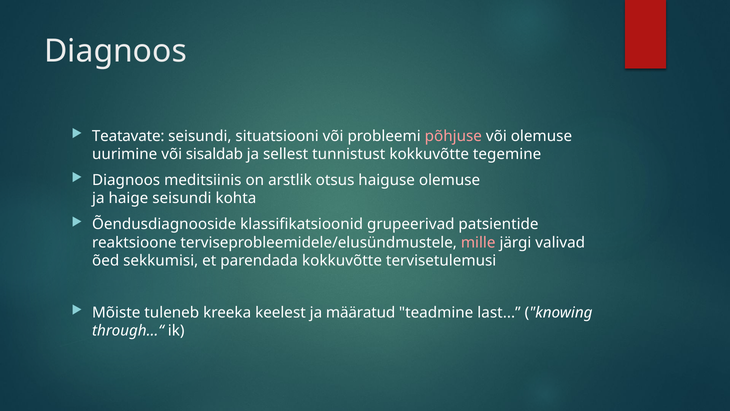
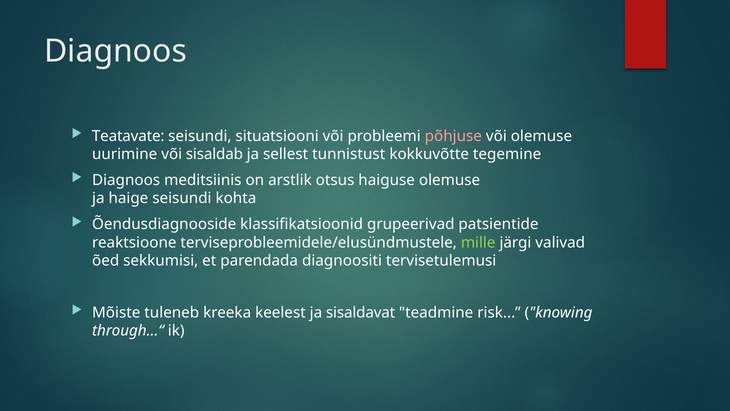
mille colour: pink -> light green (478, 242)
parendada kokkuvõtte: kokkuvõtte -> diagnoositi (342, 261)
määratud: määratud -> sisaldavat (361, 312)
last: last -> risk (499, 312)
